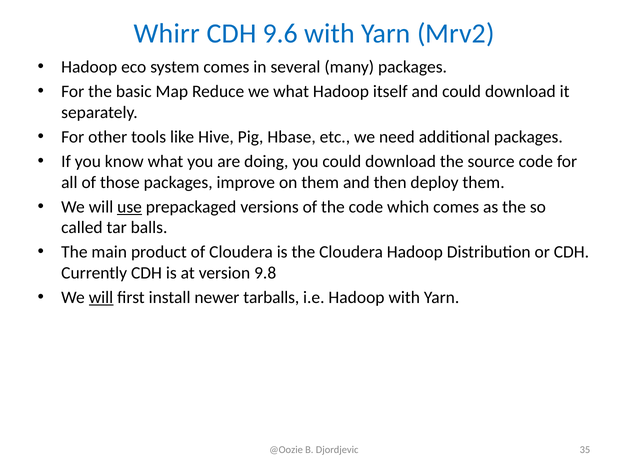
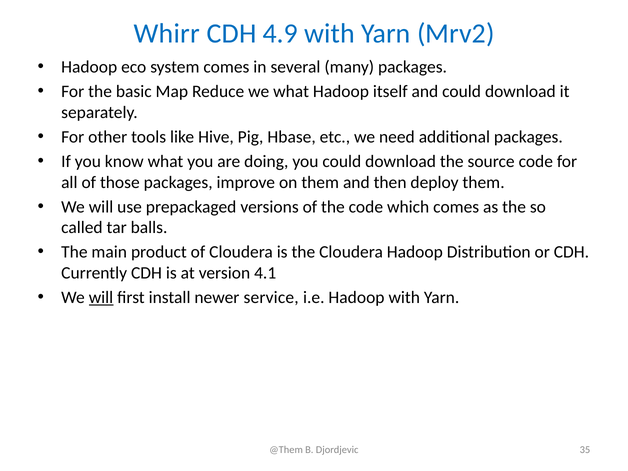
9.6: 9.6 -> 4.9 (280, 33)
use underline: present -> none (130, 207)
9.8: 9.8 -> 4.1 (265, 273)
tarballs: tarballs -> service (271, 298)
@Oozie: @Oozie -> @Them (286, 450)
